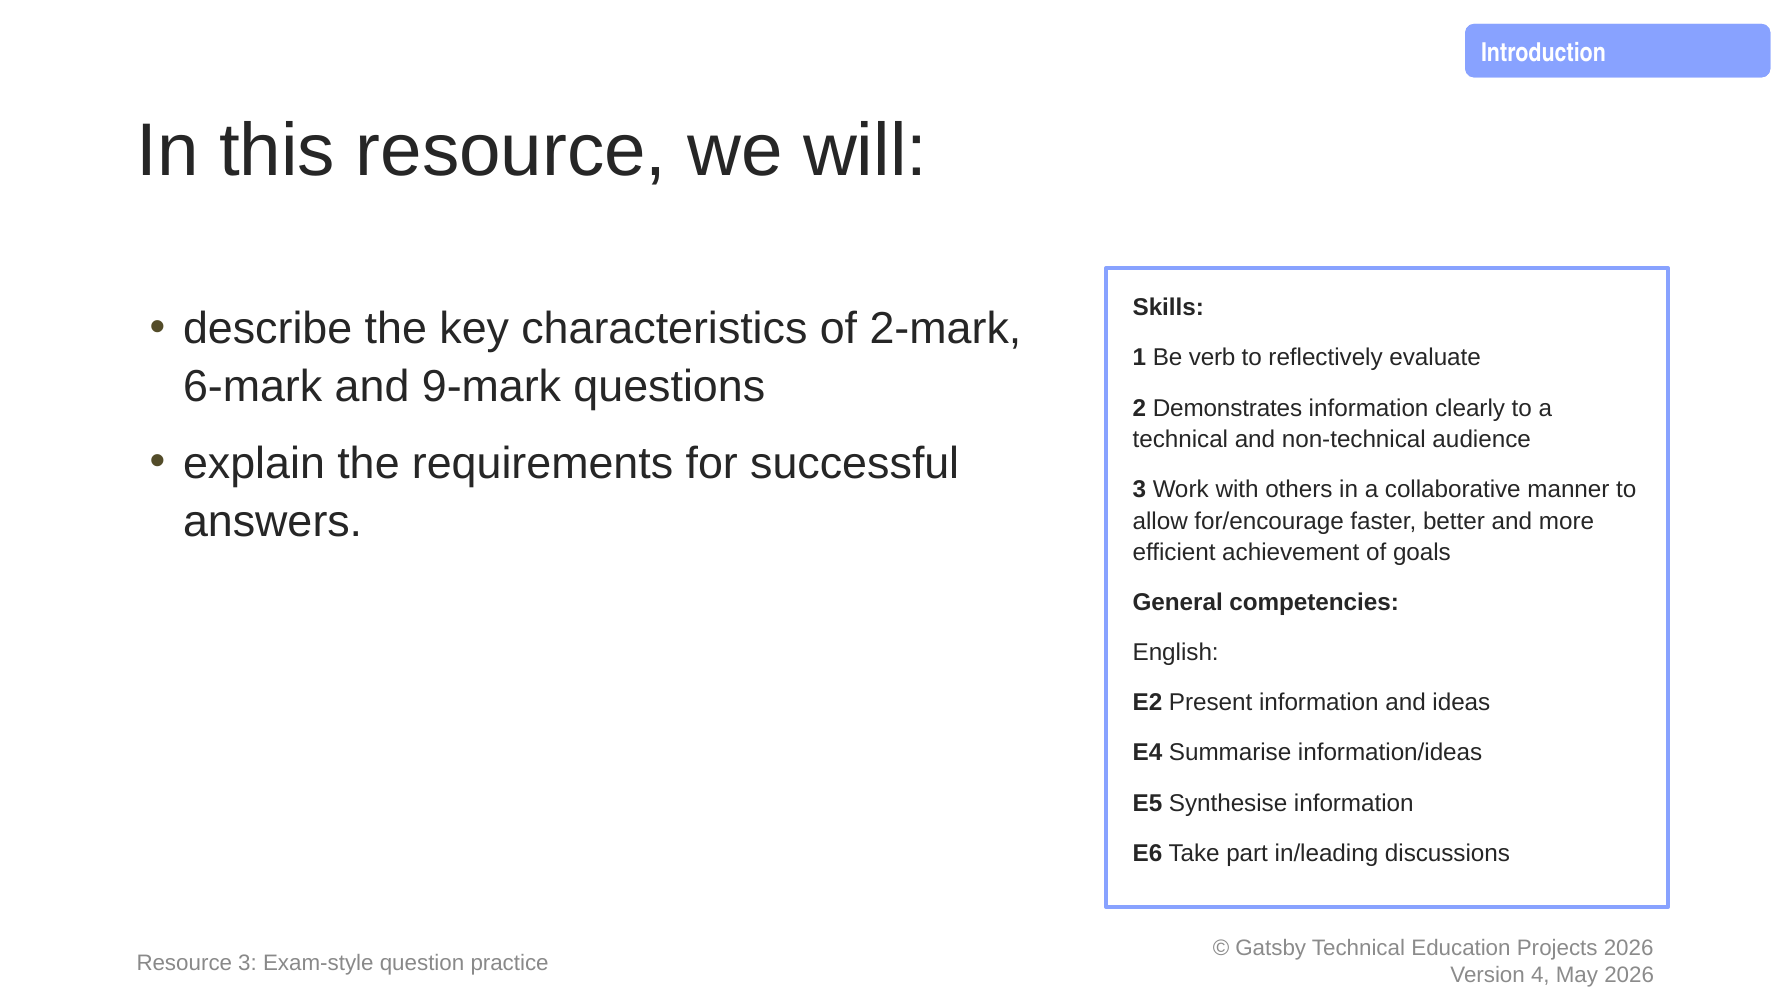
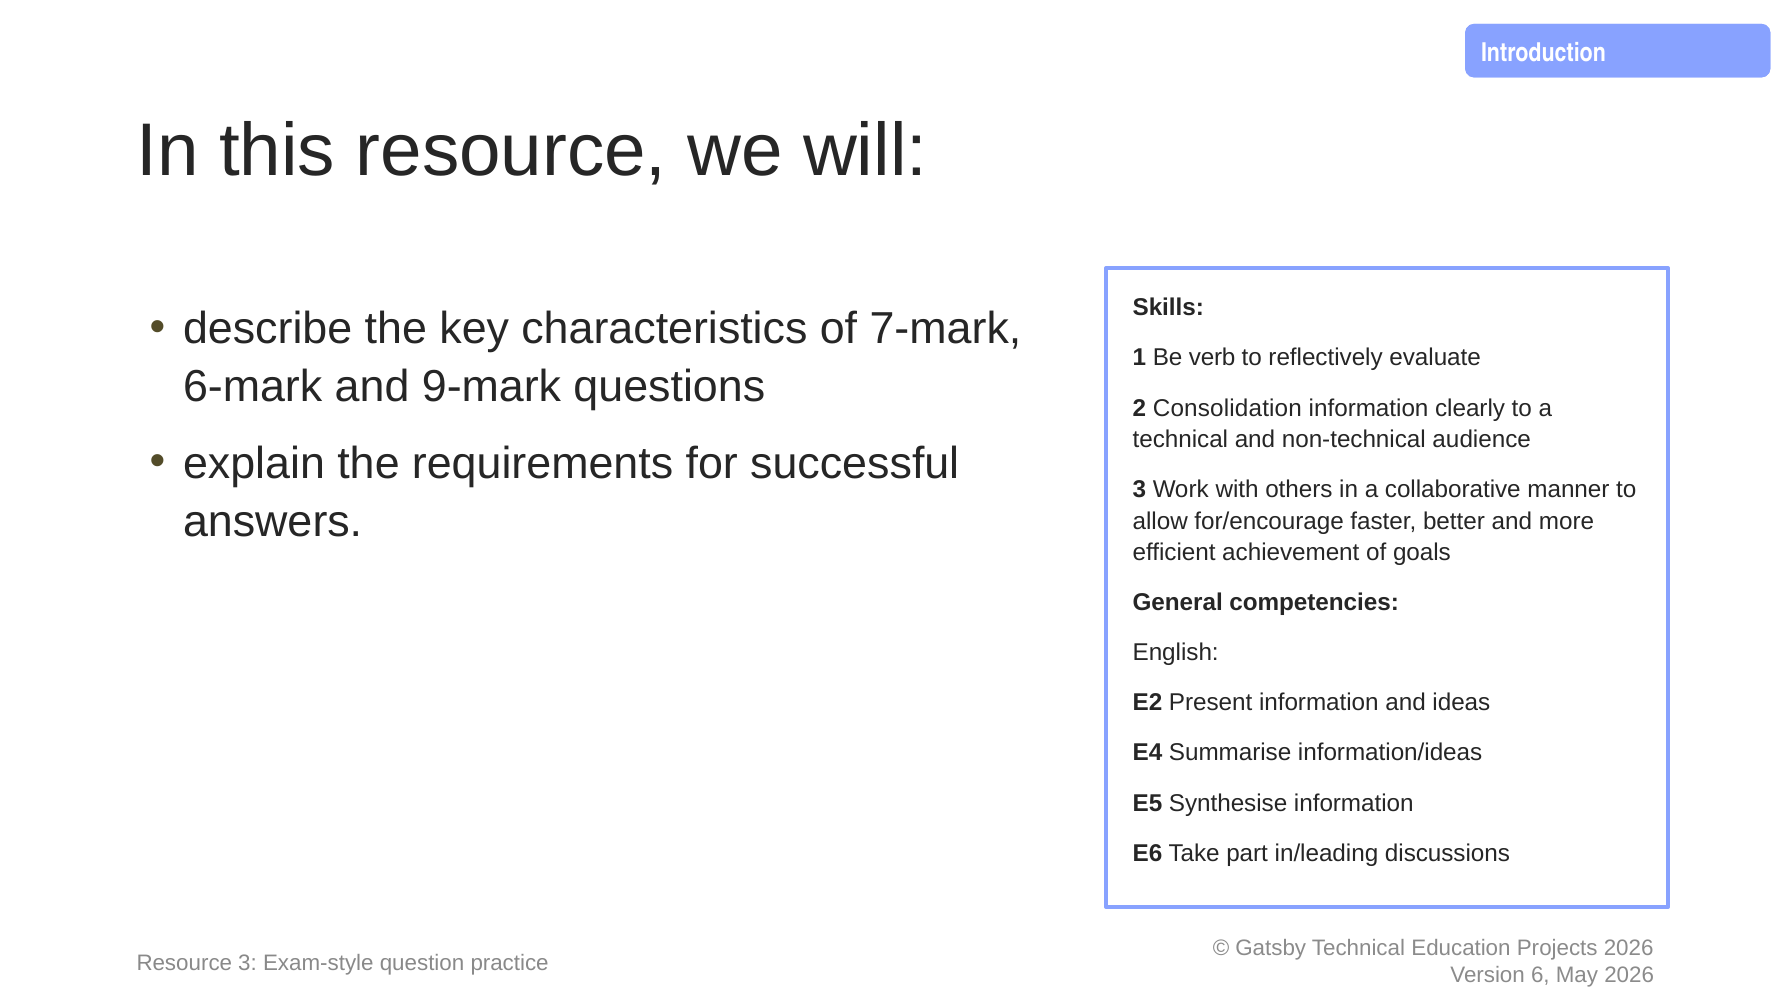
2-mark: 2-mark -> 7-mark (945, 329)
Demonstrates: Demonstrates -> Consolidation (1227, 408)
4: 4 -> 6 (1540, 976)
